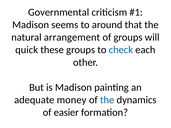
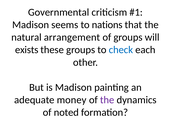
around: around -> nations (107, 25)
quick: quick -> exists (27, 50)
the colour: blue -> purple (107, 100)
easier: easier -> noted (66, 113)
